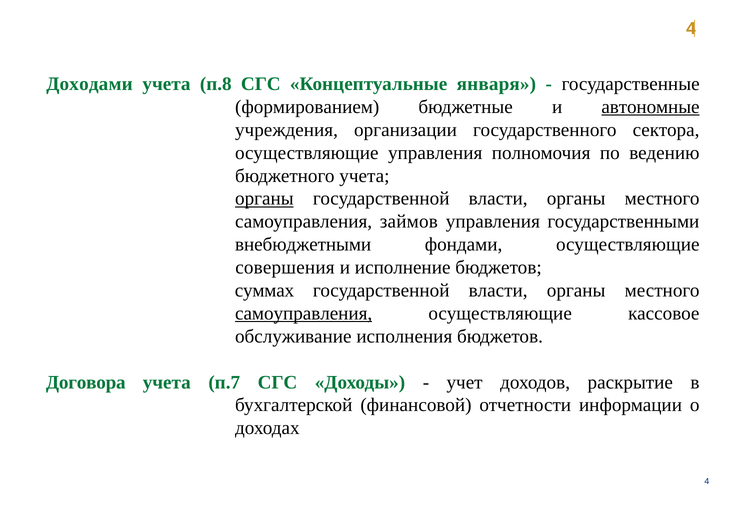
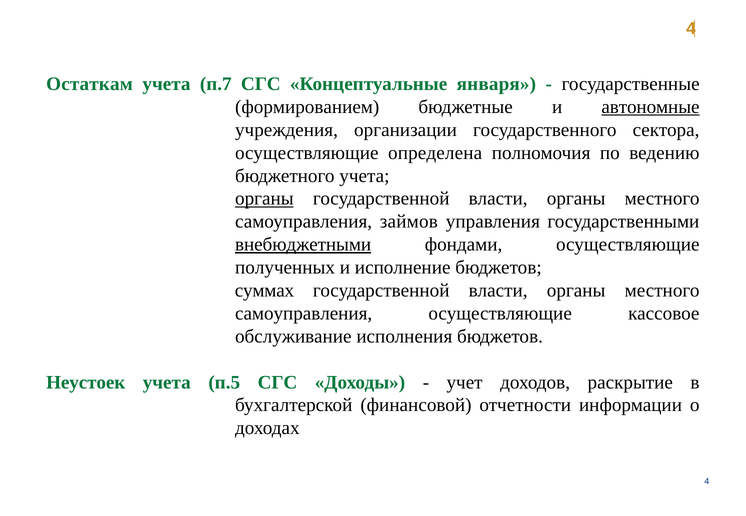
Доходами: Доходами -> Остаткам (90, 84)
п.8: п.8 -> п.7 (216, 84)
осуществляющие управления: управления -> определена (435, 153)
внебюджетными underline: none -> present (303, 245)
совершения: совершения -> полученных (285, 268)
самоуправления underline: present -> none (304, 314)
Договора: Договора -> Неустоек (86, 383)
п.7: п.7 -> п.5 (224, 383)
